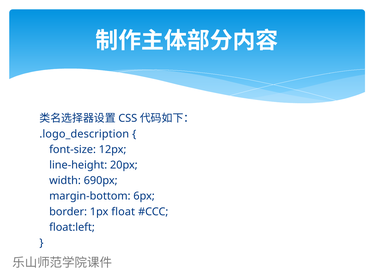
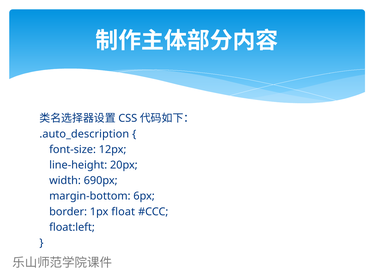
.logo_description: .logo_description -> .auto_description (84, 134)
